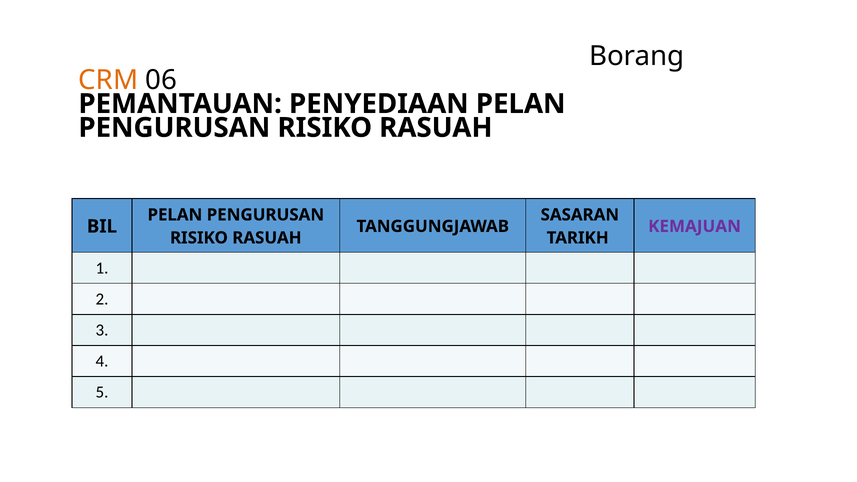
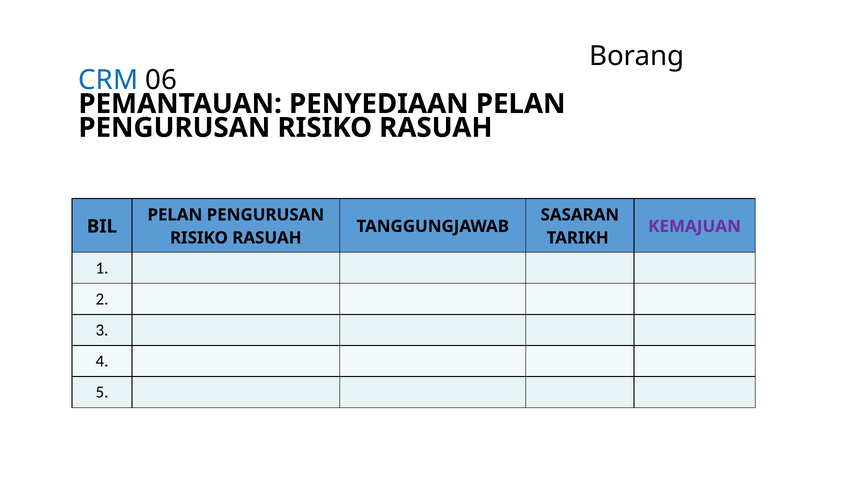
CRM colour: orange -> blue (108, 80)
